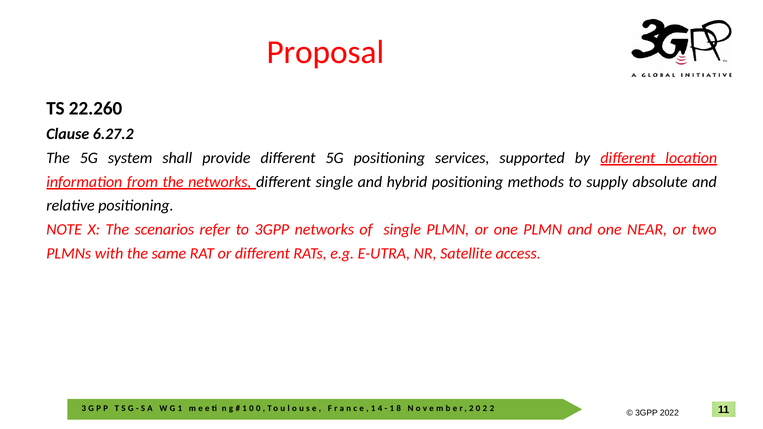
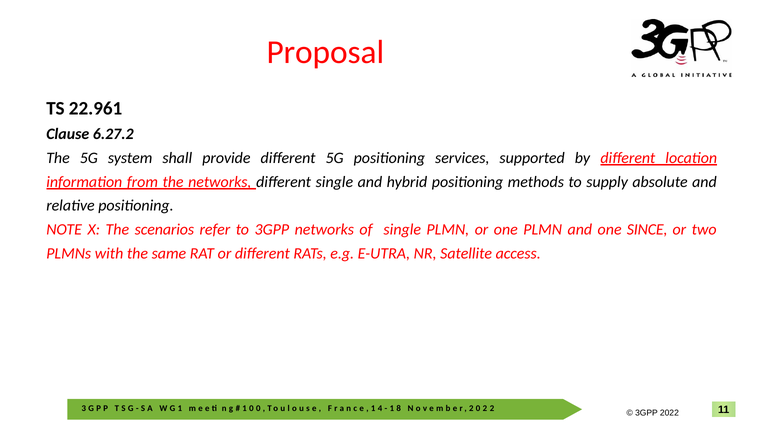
22.260: 22.260 -> 22.961 (96, 109)
NEAR: NEAR -> SINCE (647, 230)
